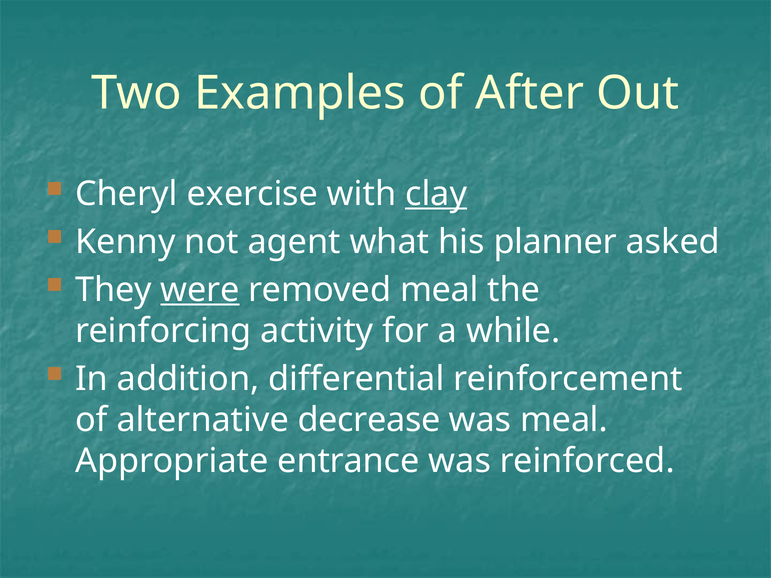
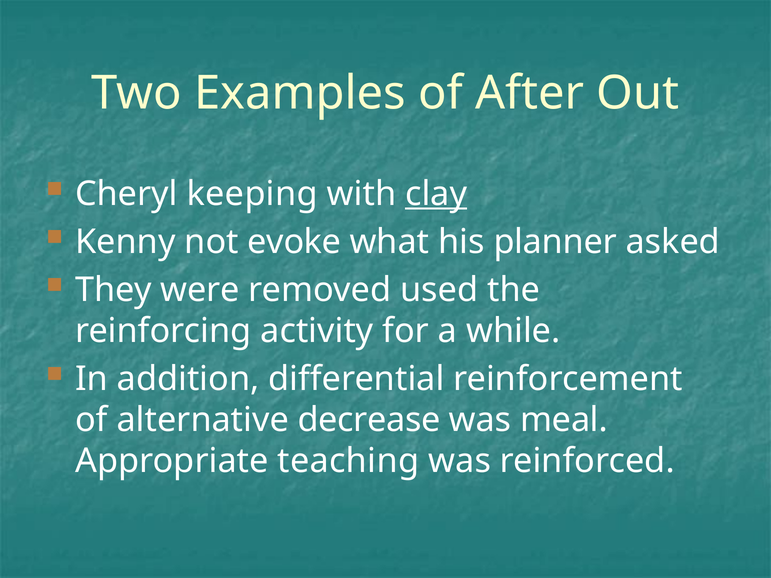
exercise: exercise -> keeping (252, 194)
agent: agent -> evoke (294, 242)
were underline: present -> none (200, 290)
removed meal: meal -> used (439, 290)
entrance: entrance -> teaching (348, 461)
